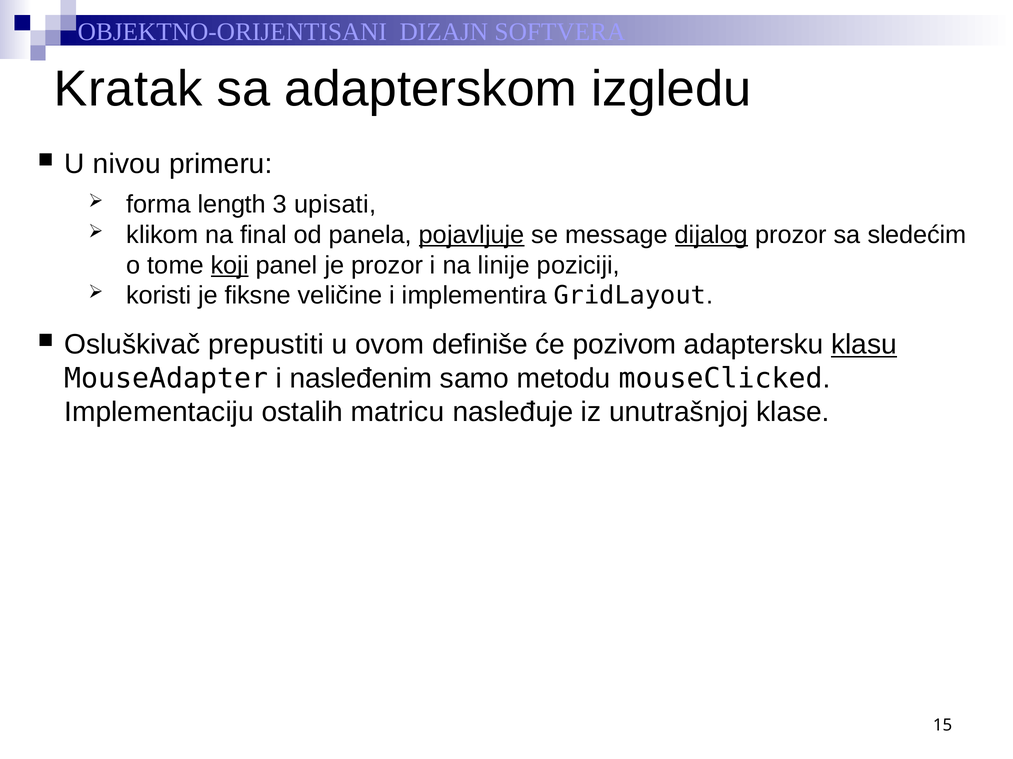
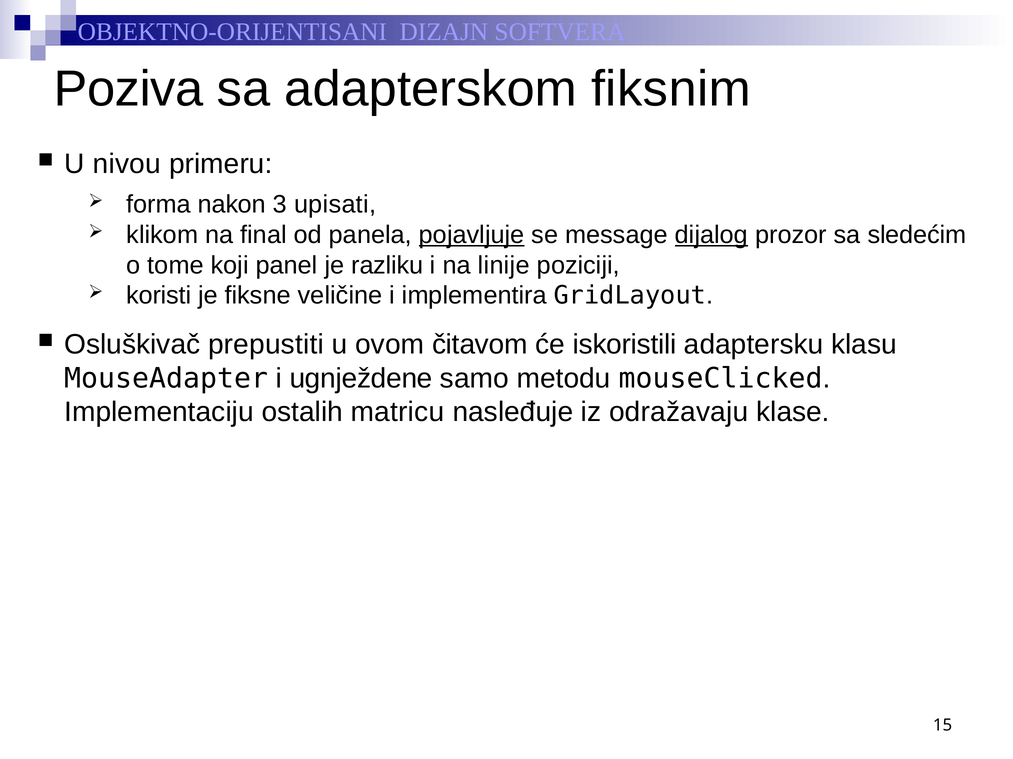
Kratak: Kratak -> Poziva (129, 89)
izgledu: izgledu -> fiksnim (671, 89)
length: length -> nakon (232, 205)
koji underline: present -> none (230, 265)
je prozor: prozor -> razliku (387, 265)
definiše: definiše -> čitavom (480, 345)
pozivom: pozivom -> iskoristili (625, 345)
klasu underline: present -> none (864, 345)
nasleđenim: nasleđenim -> ugnježdene (361, 379)
unutrašnjoj: unutrašnjoj -> odražavaju (679, 413)
